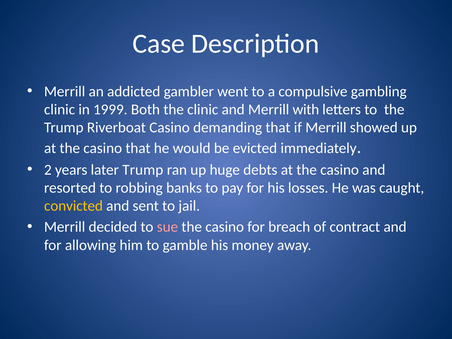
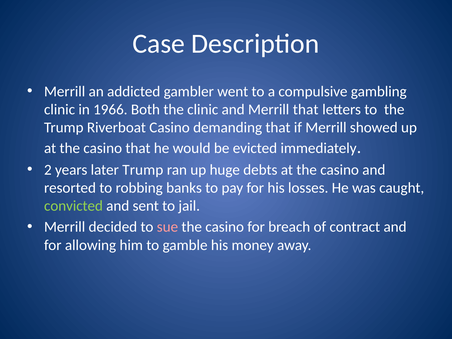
1999: 1999 -> 1966 (110, 110)
Merrill with: with -> that (306, 110)
convicted colour: yellow -> light green (73, 206)
